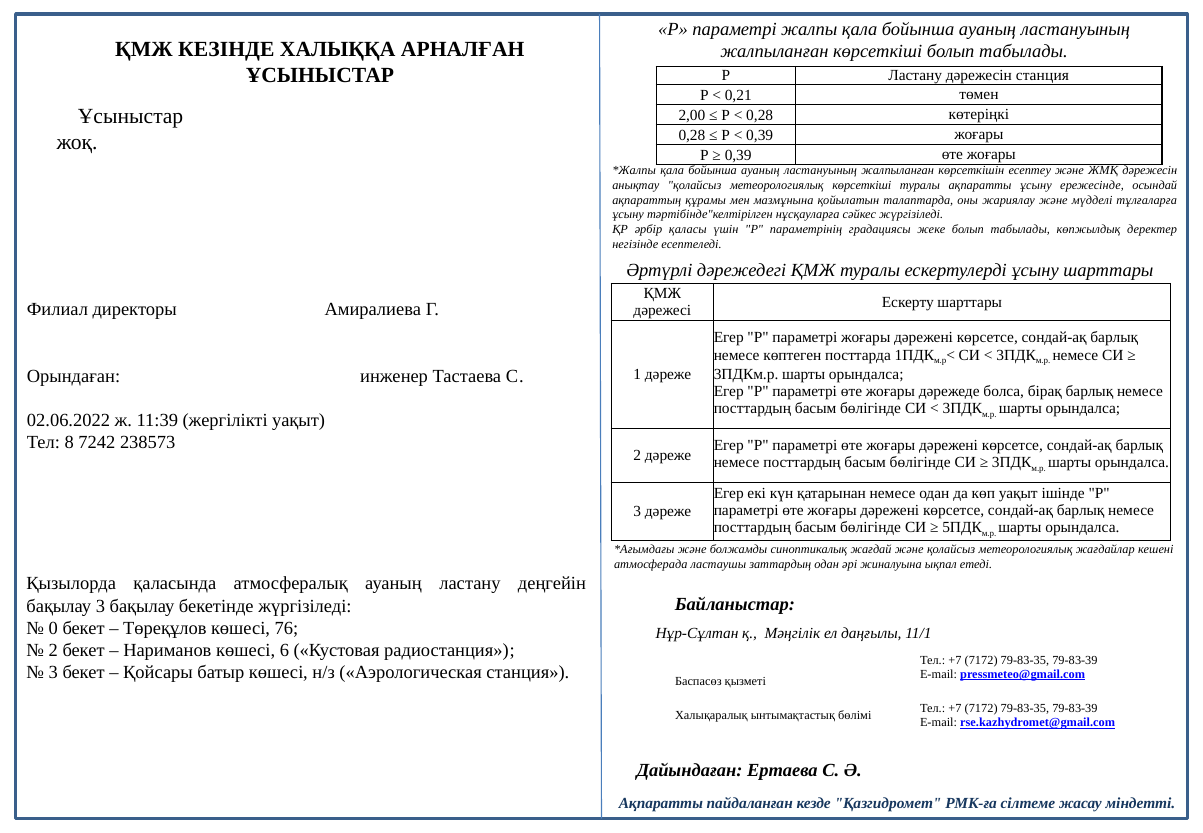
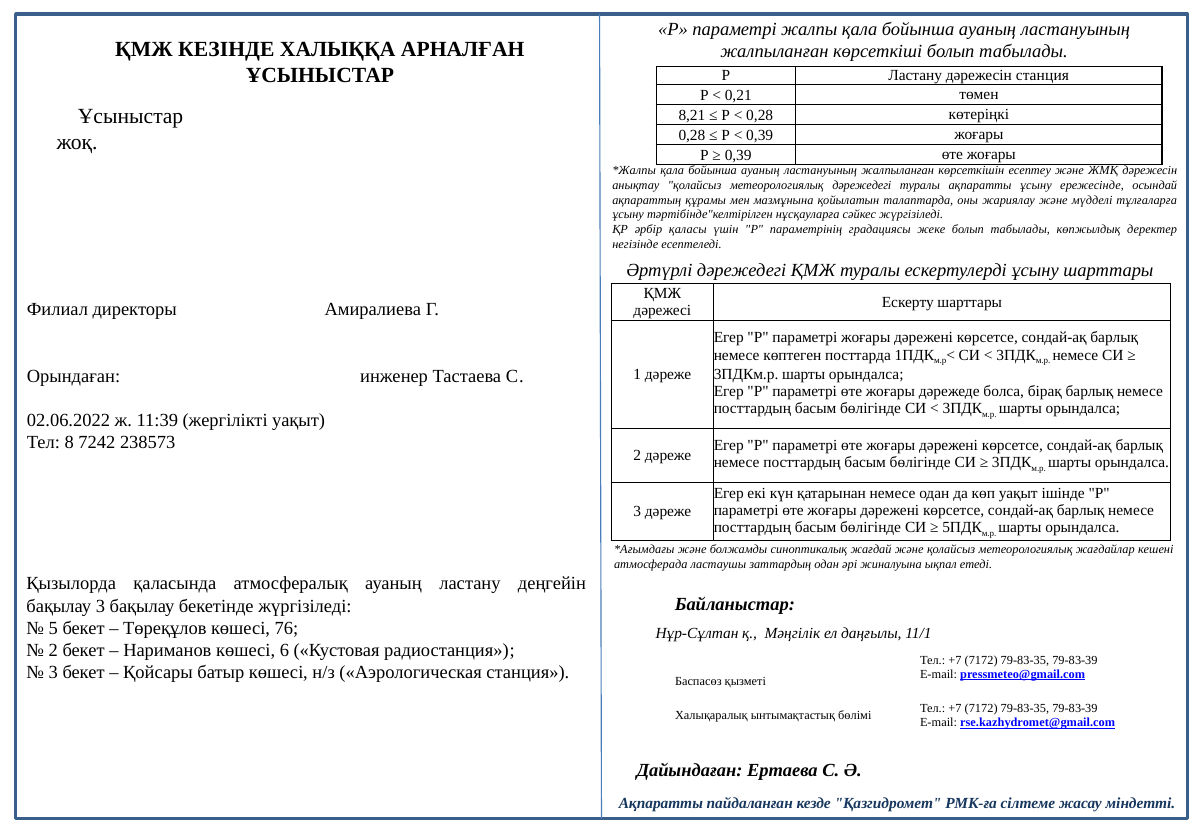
2,00: 2,00 -> 8,21 (692, 115)
метеорологиялық көрсеткіші: көрсеткіші -> дәрежедегі (862, 185)
0: 0 -> 5 (53, 628)
